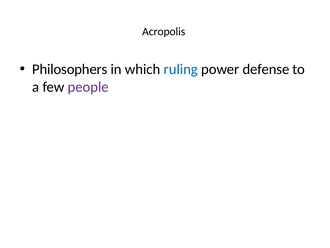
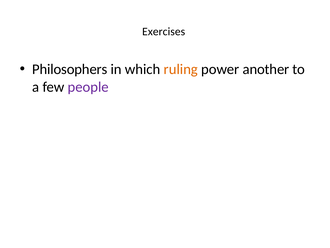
Acropolis: Acropolis -> Exercises (164, 32)
ruling colour: blue -> orange (181, 69)
defense: defense -> another (266, 69)
